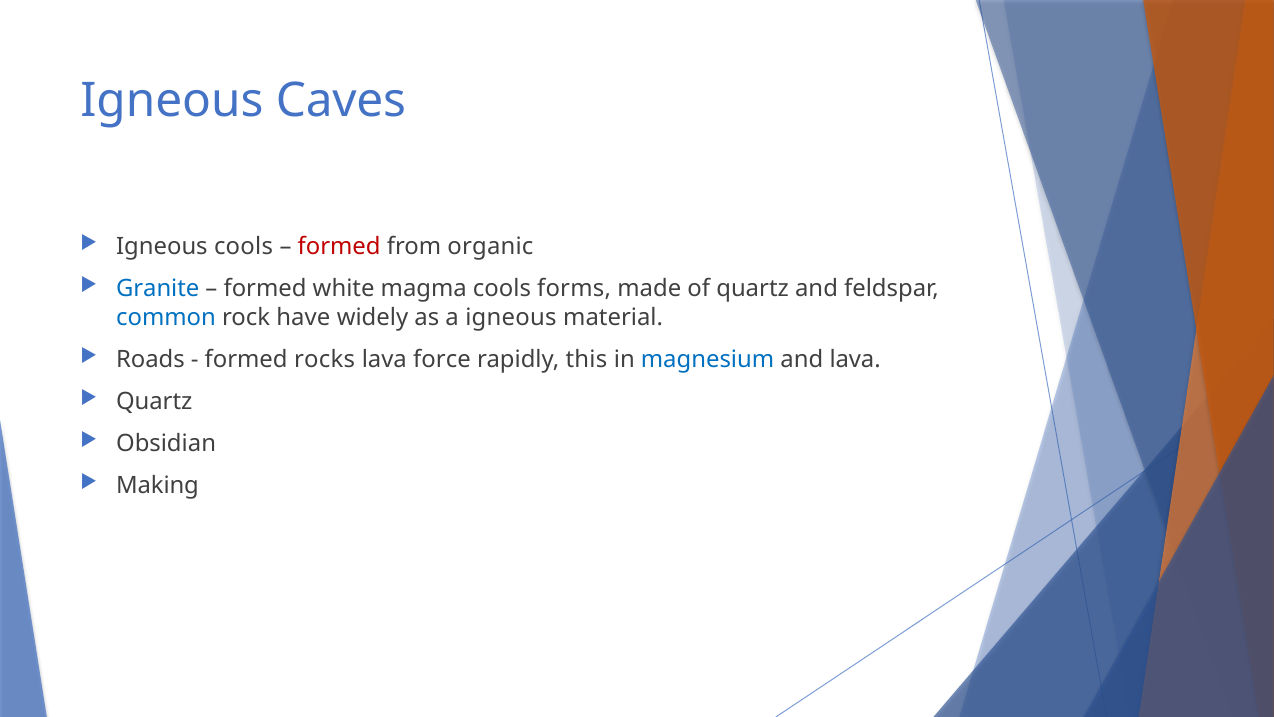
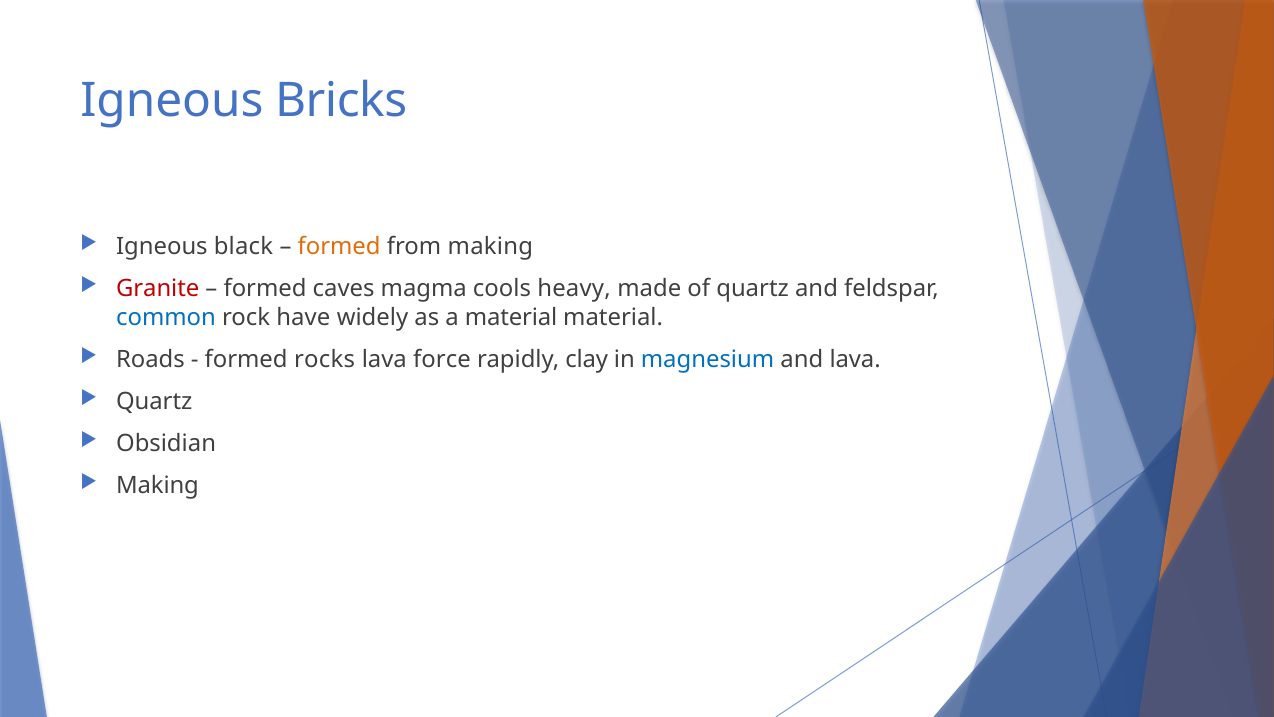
Caves: Caves -> Bricks (341, 100)
Igneous cools: cools -> black (243, 247)
formed colour: red -> orange (339, 247)
from organic: organic -> making (490, 247)
Granite colour: blue -> red (158, 289)
white: white -> caves (344, 289)
forms: forms -> heavy (574, 289)
a igneous: igneous -> material (511, 317)
this: this -> clay (587, 359)
